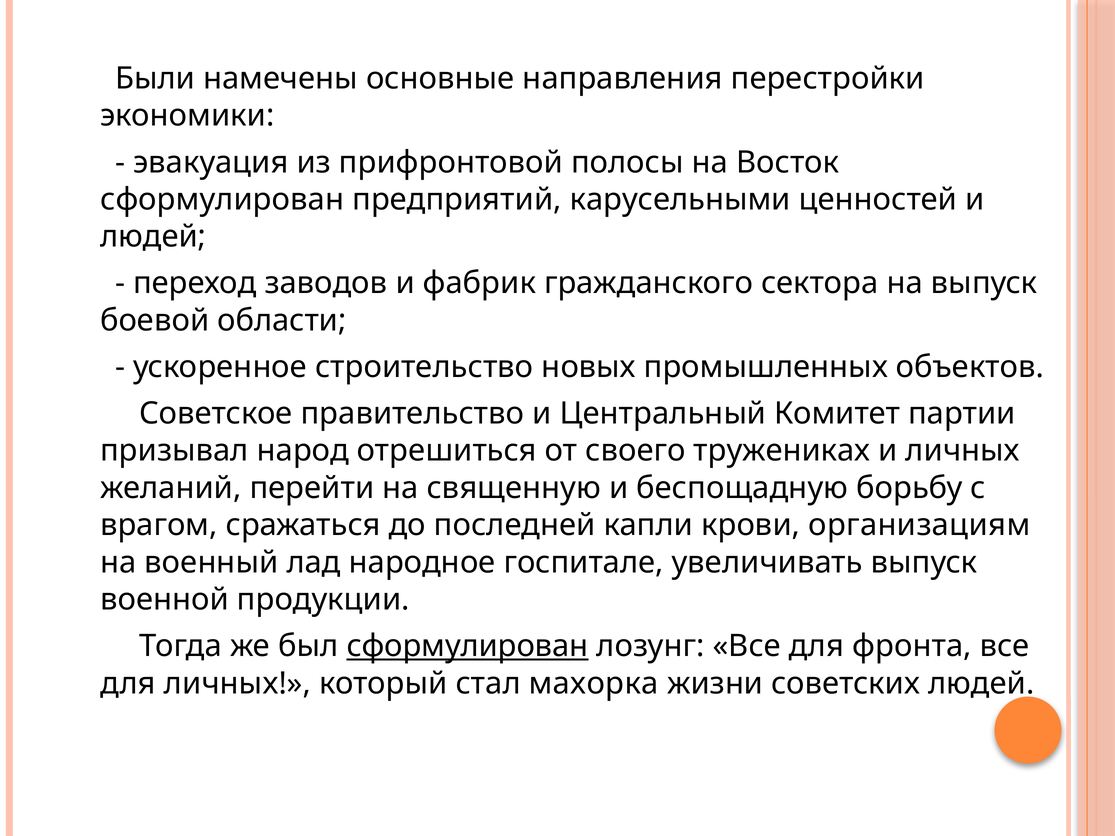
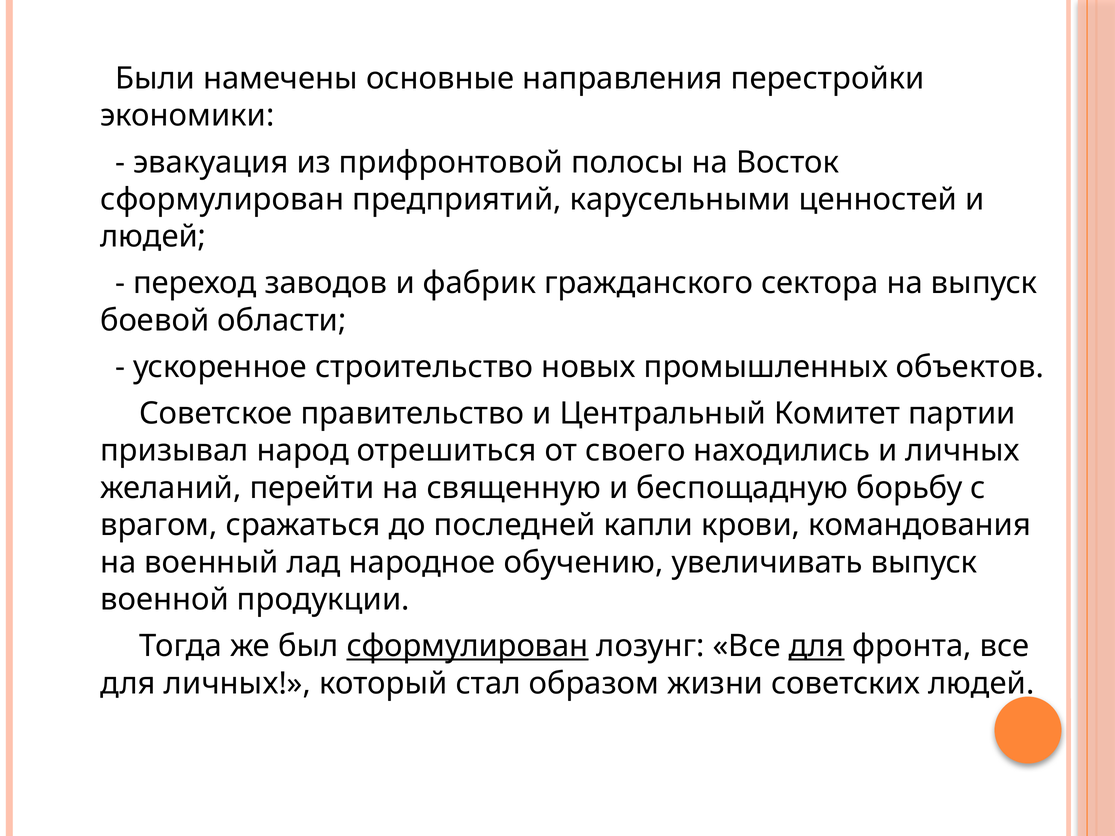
тружениках: тружениках -> находились (782, 451)
организациям: организациям -> командования (919, 525)
госпитале: госпитале -> обучению (584, 563)
для underline: none -> present (816, 646)
махорка: махорка -> образом (594, 683)
